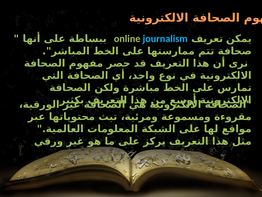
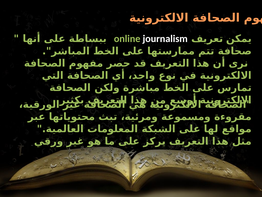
journalism colour: light blue -> white (165, 39)
